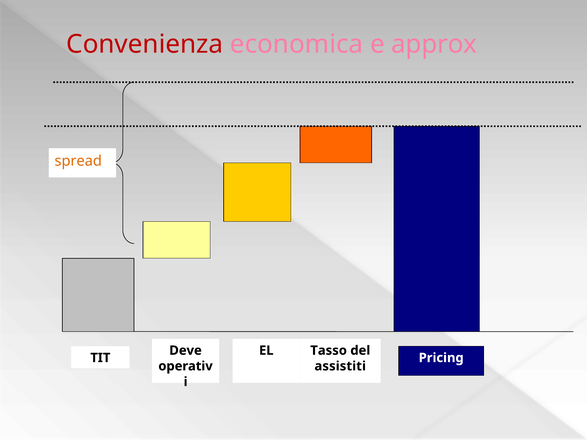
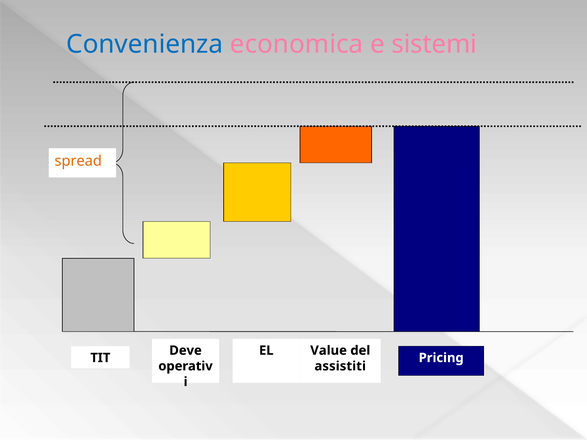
Convenienza colour: red -> blue (145, 44)
approx: approx -> sistemi (434, 44)
Tasso: Tasso -> Value (329, 351)
